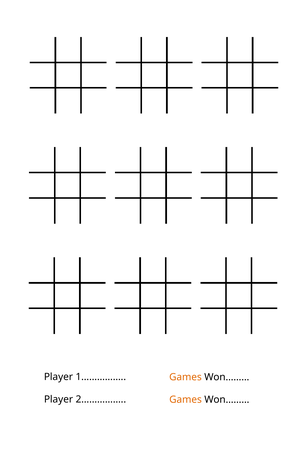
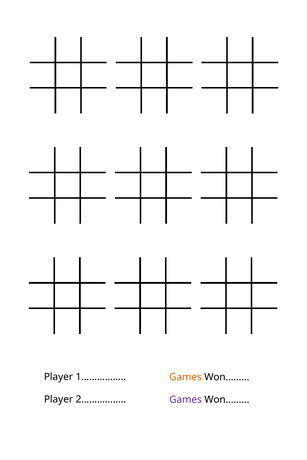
Games colour: orange -> purple (186, 400)
